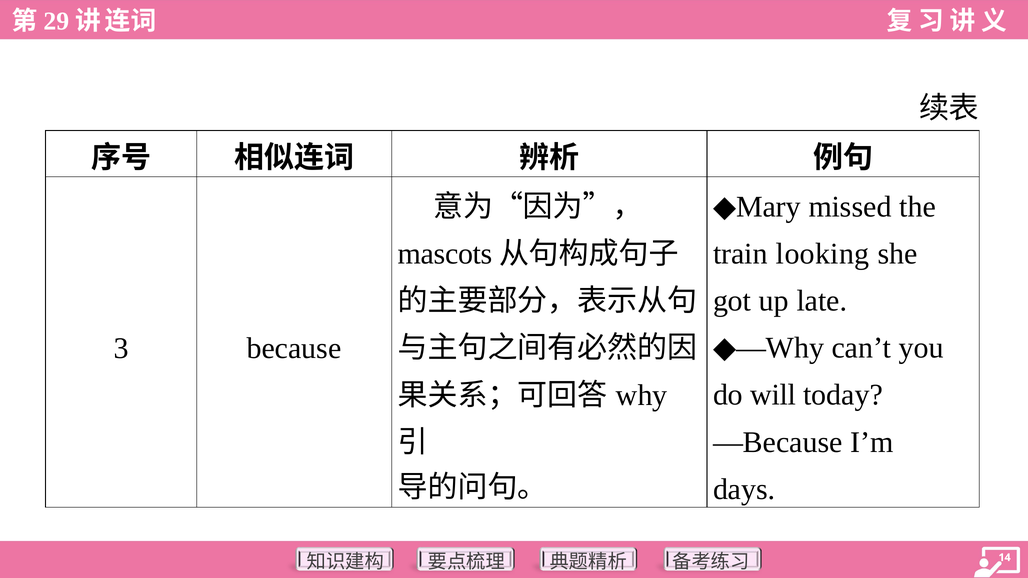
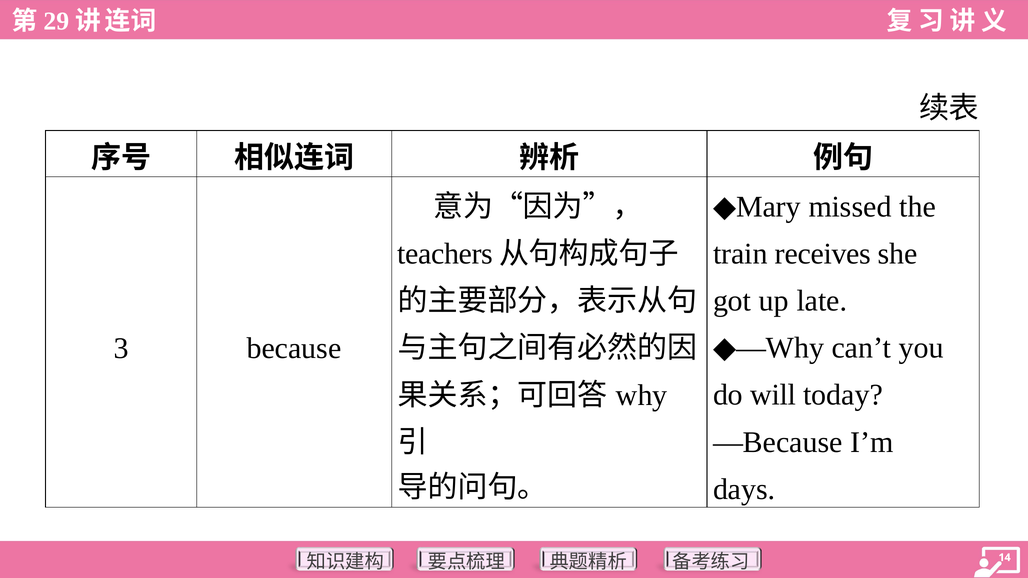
looking: looking -> receives (823, 254)
mascots: mascots -> teachers (445, 254)
